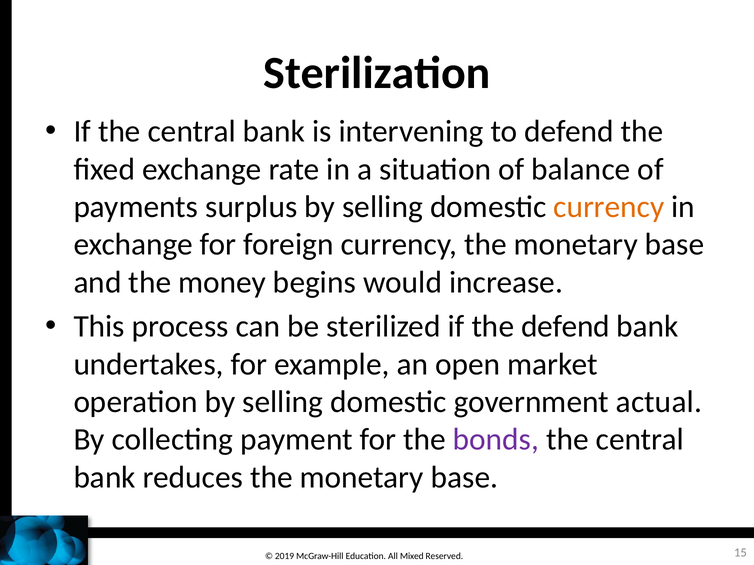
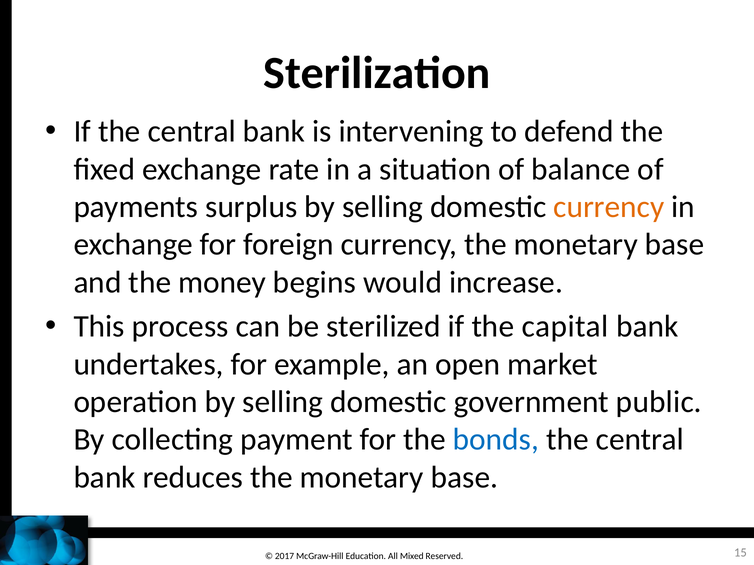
the defend: defend -> capital (565, 327)
actual: actual -> public (659, 402)
bonds colour: purple -> blue (496, 440)
2019: 2019 -> 2017 (285, 557)
